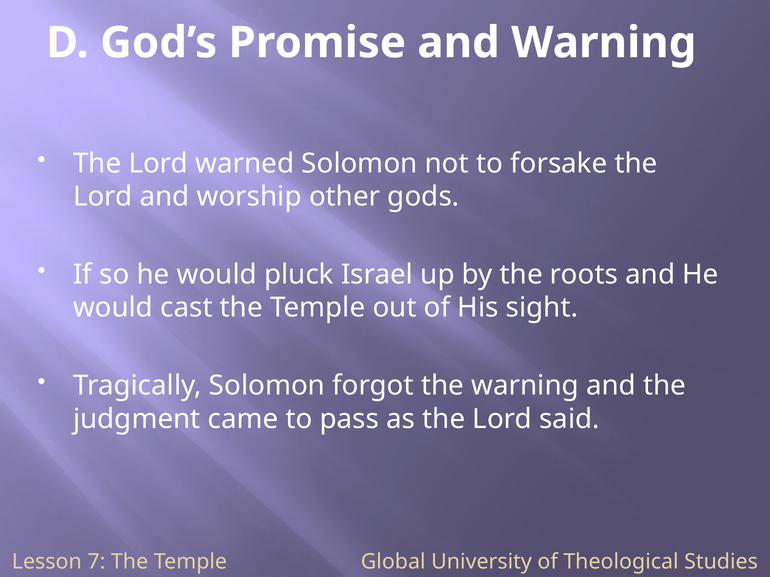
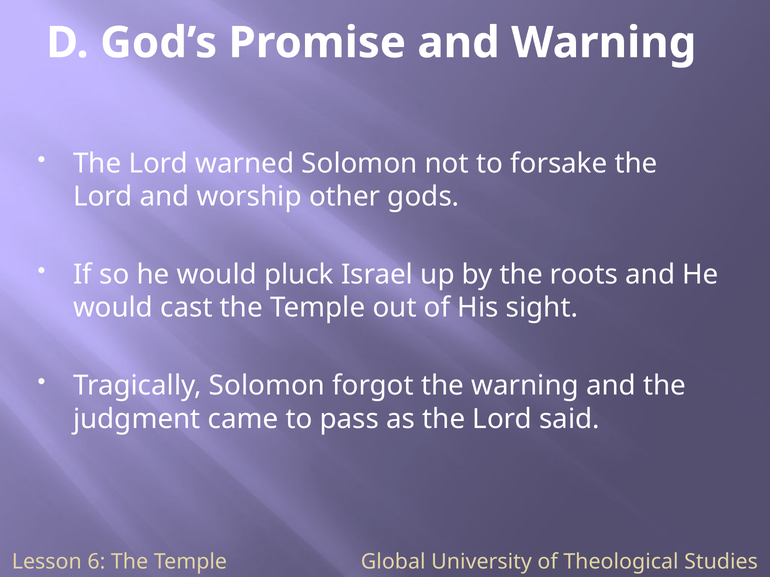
7: 7 -> 6 (96, 562)
